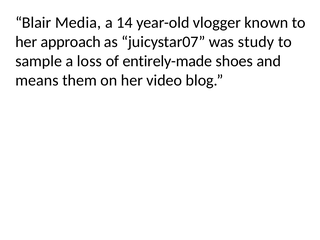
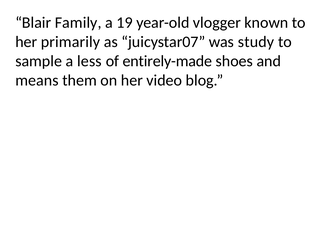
Media: Media -> Family (78, 23)
14: 14 -> 19 (125, 23)
approach: approach -> primarily (71, 42)
loss: loss -> less (89, 61)
